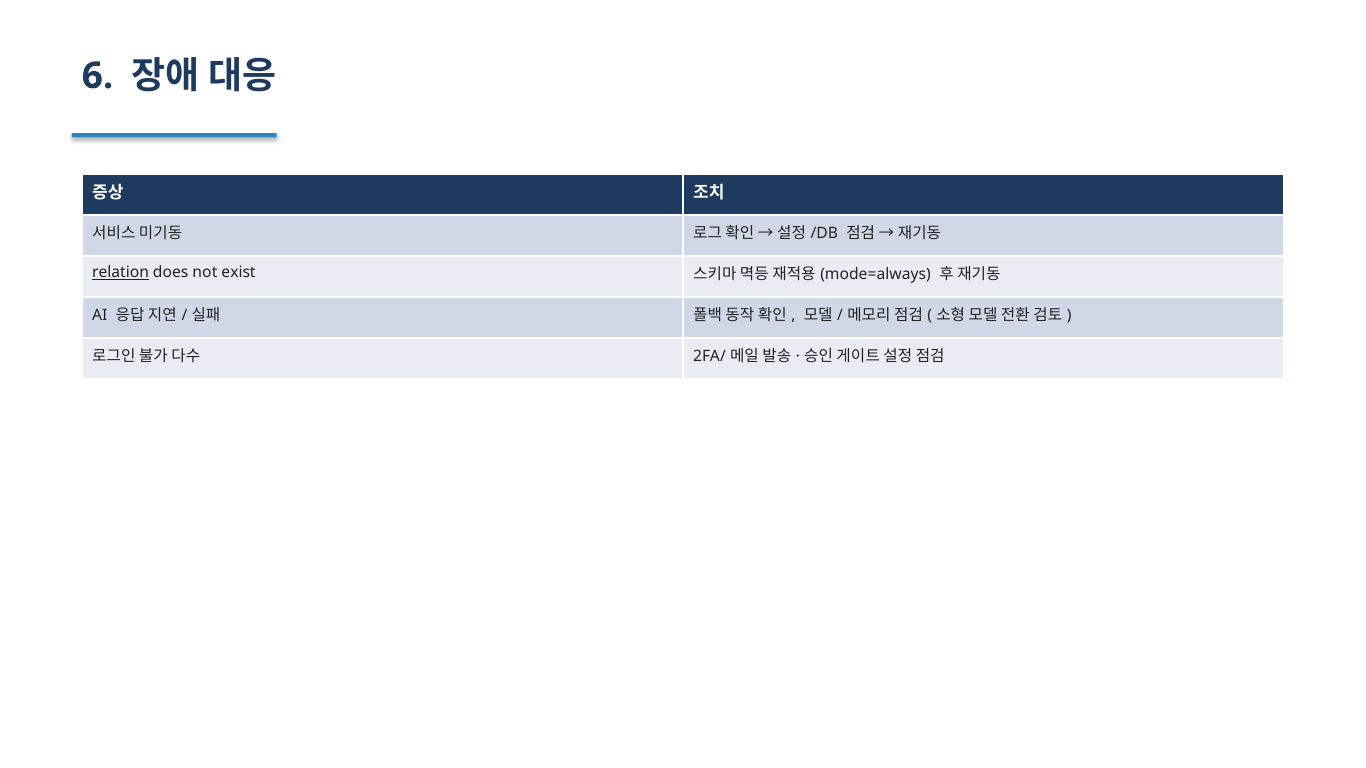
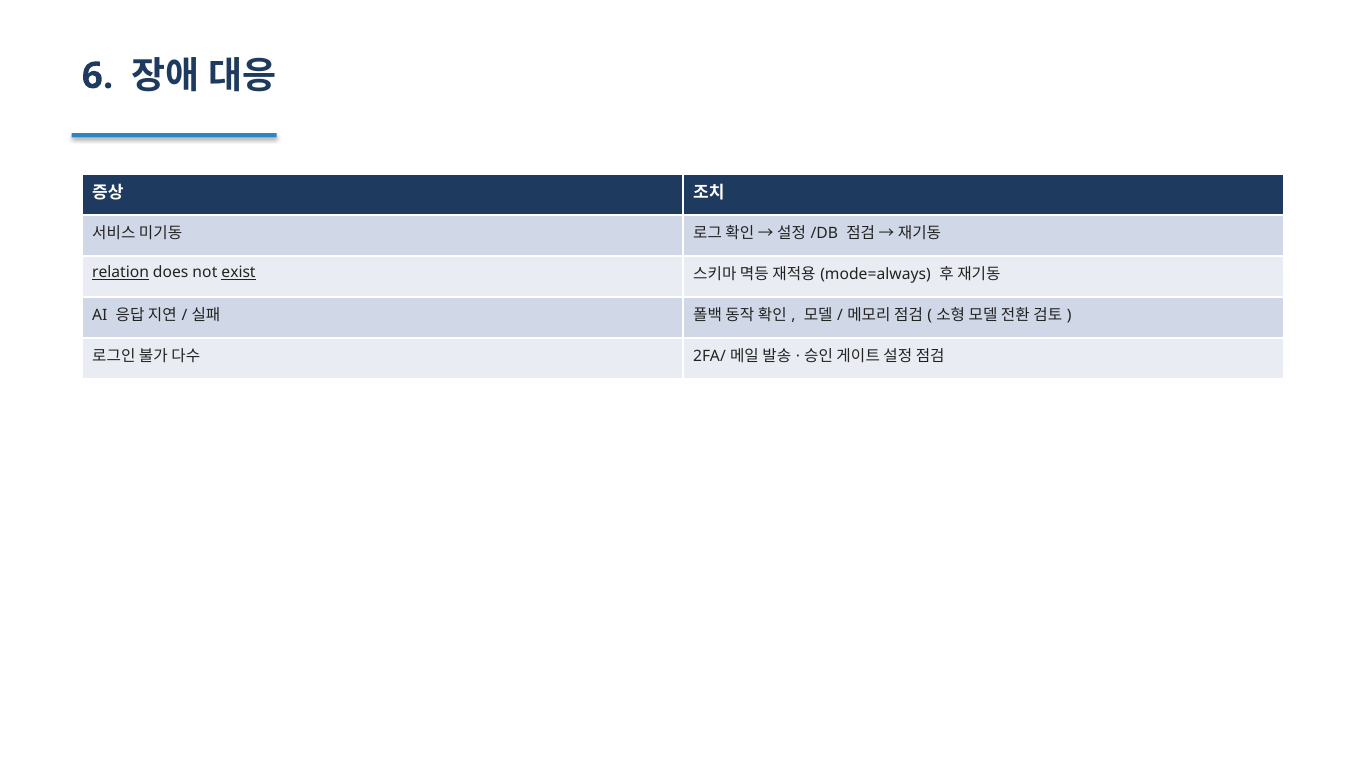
exist underline: none -> present (239, 273)
